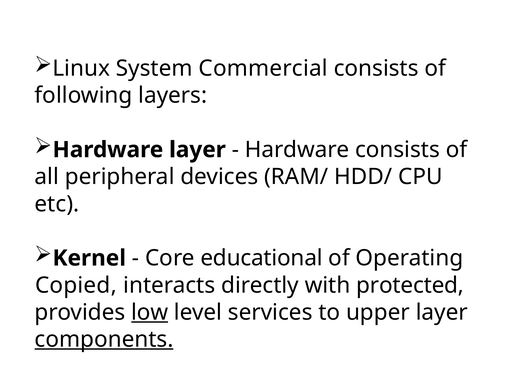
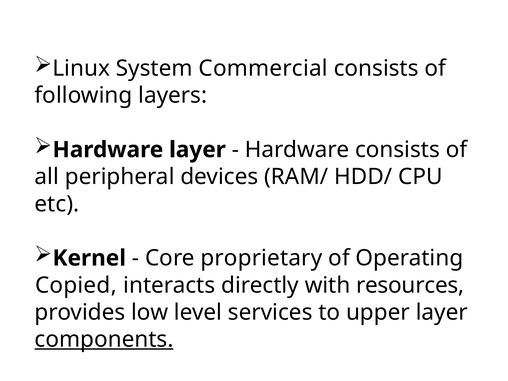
educational: educational -> proprietary (261, 258)
protected: protected -> resources (410, 285)
low underline: present -> none (150, 312)
